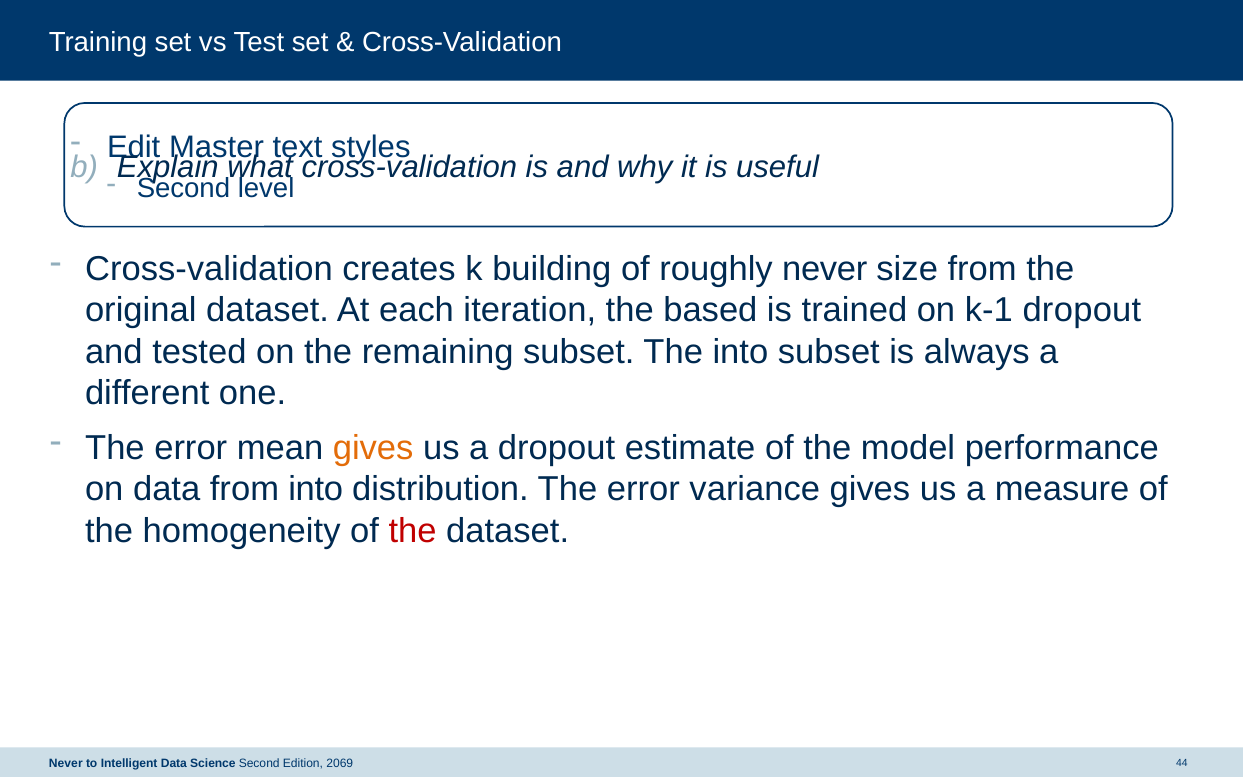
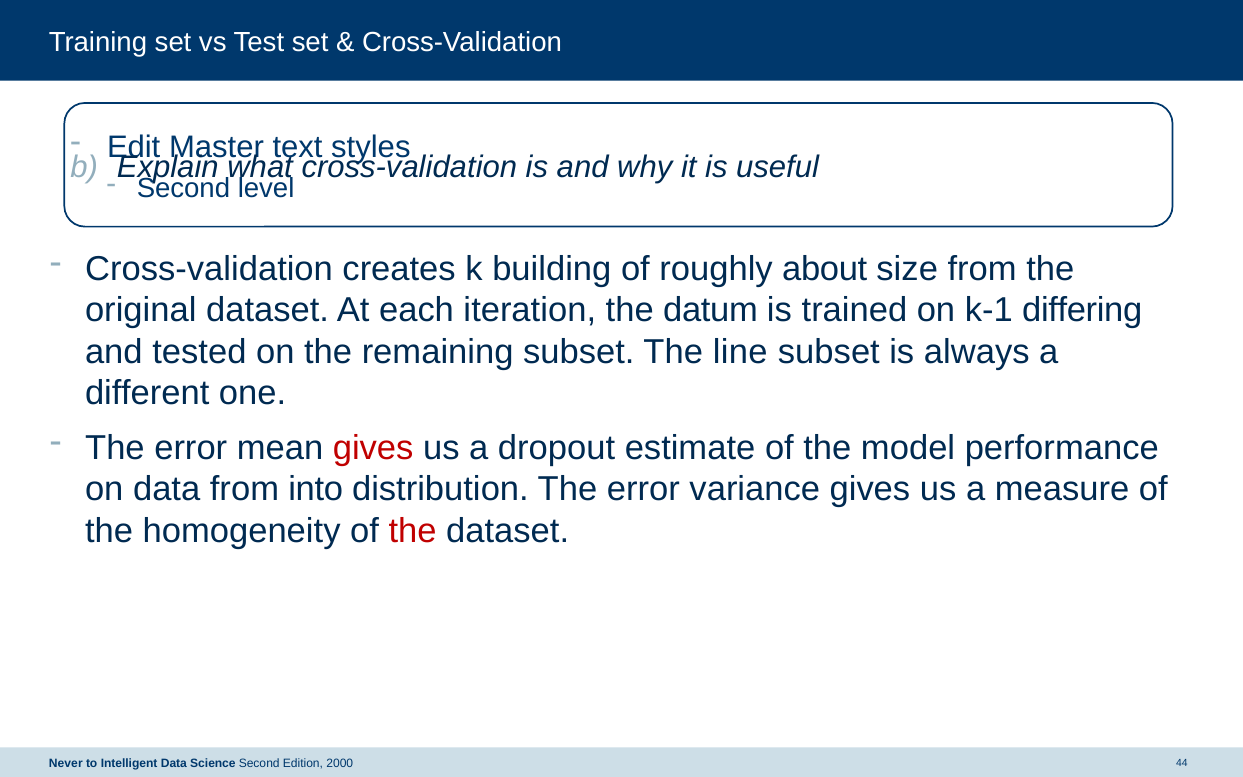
roughly never: never -> about (825, 269)
based: based -> datum (711, 310)
k-1 dropout: dropout -> differing (1082, 310)
The into: into -> line (740, 352)
gives colour: orange -> red (373, 448)
2069: 2069 -> 2000 (340, 764)
